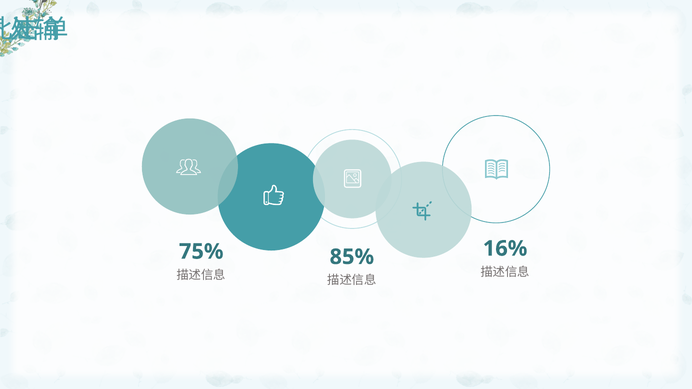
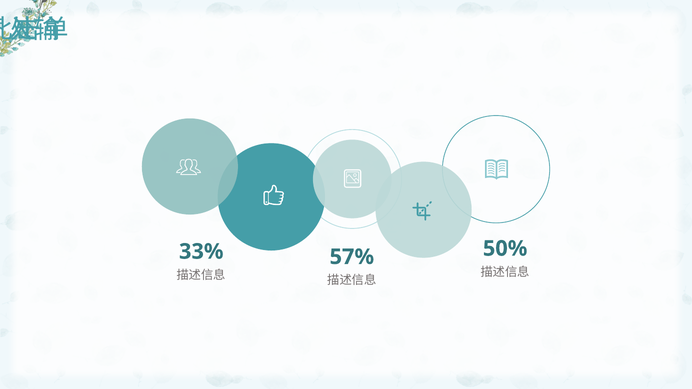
16%: 16% -> 50% (505, 249)
75%: 75% -> 33% (201, 252)
85%: 85% -> 57% (352, 257)
